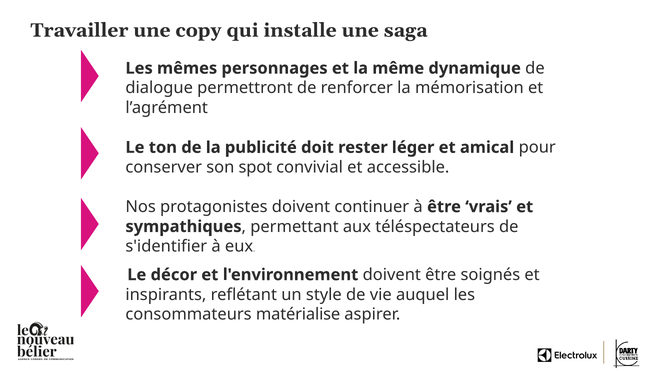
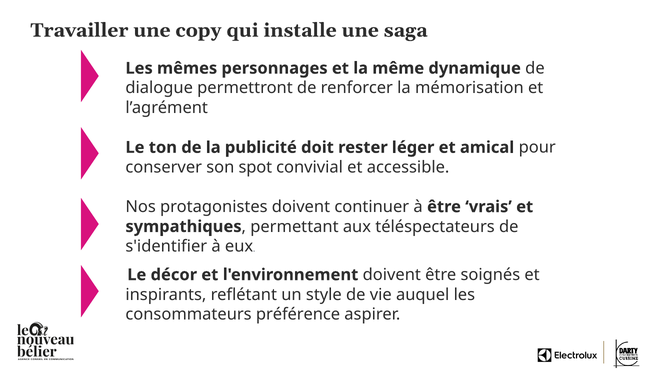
matérialise: matérialise -> préférence (298, 315)
